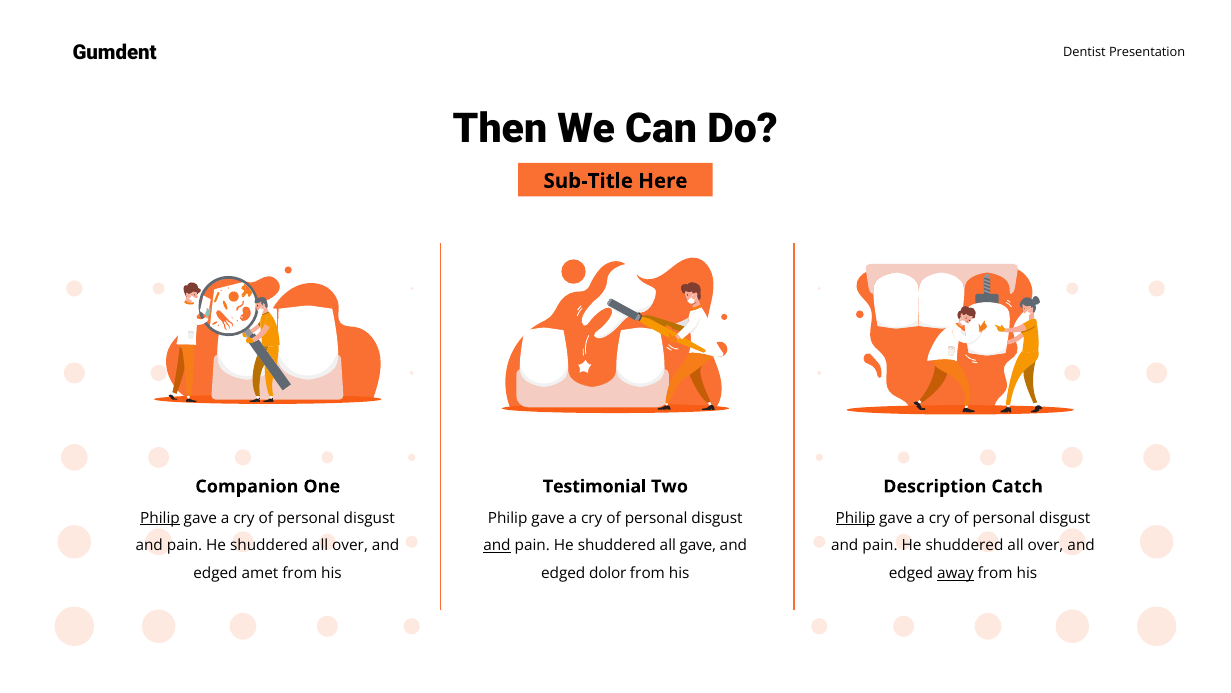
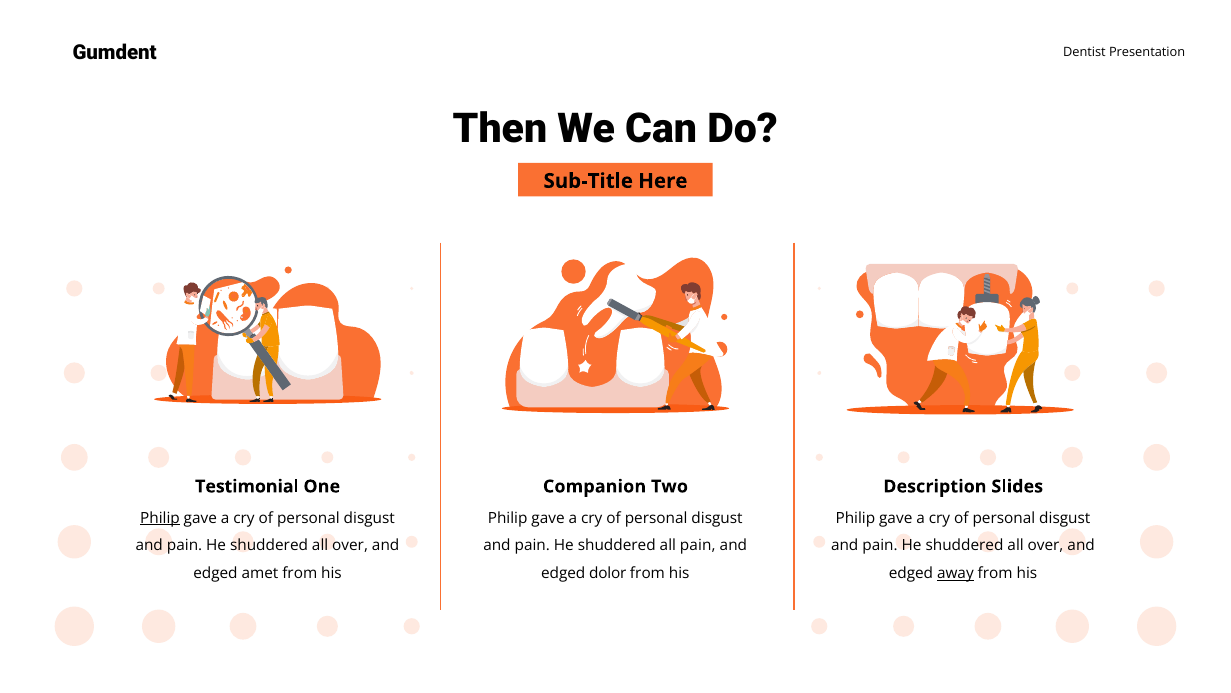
Companion: Companion -> Testimonial (247, 486)
Testimonial: Testimonial -> Companion (595, 486)
Catch: Catch -> Slides (1017, 486)
Philip underline: present -> none (855, 518)
and underline: present -> none (497, 545)
all gave: gave -> pain (698, 545)
